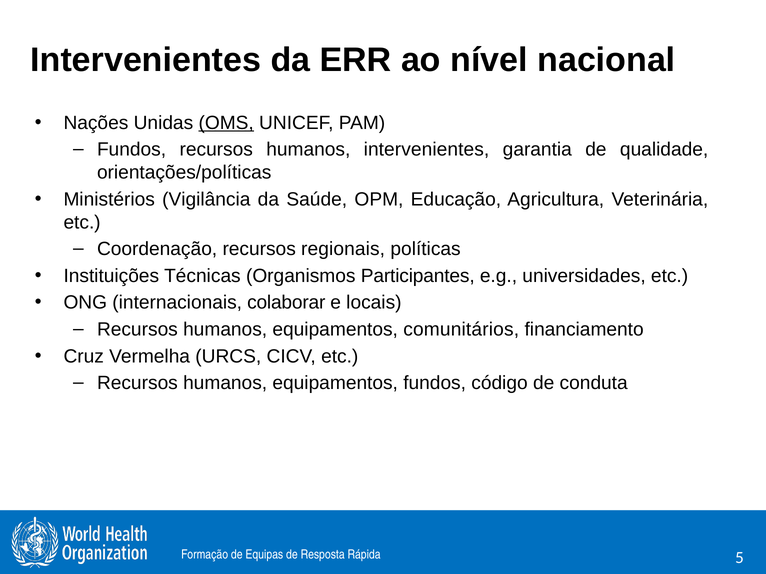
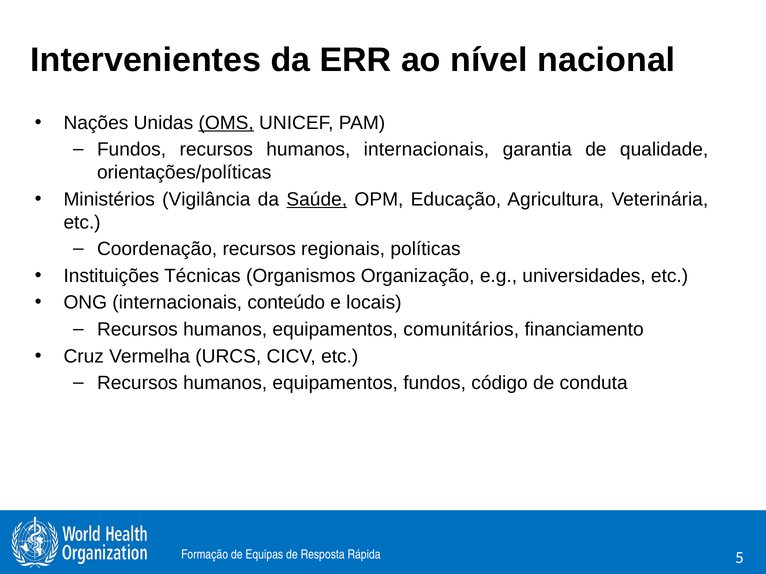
humanos intervenientes: intervenientes -> internacionais (426, 150)
Saúde underline: none -> present (317, 200)
Participantes: Participantes -> Organização (418, 276)
colaborar: colaborar -> conteúdo (286, 303)
